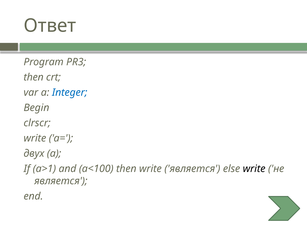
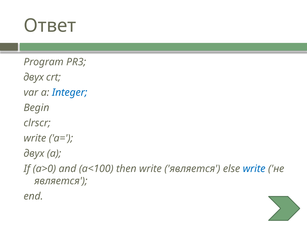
then: then -> двух (34, 77)
a>1: a>1 -> a>0 (44, 169)
write colour: black -> blue (254, 169)
